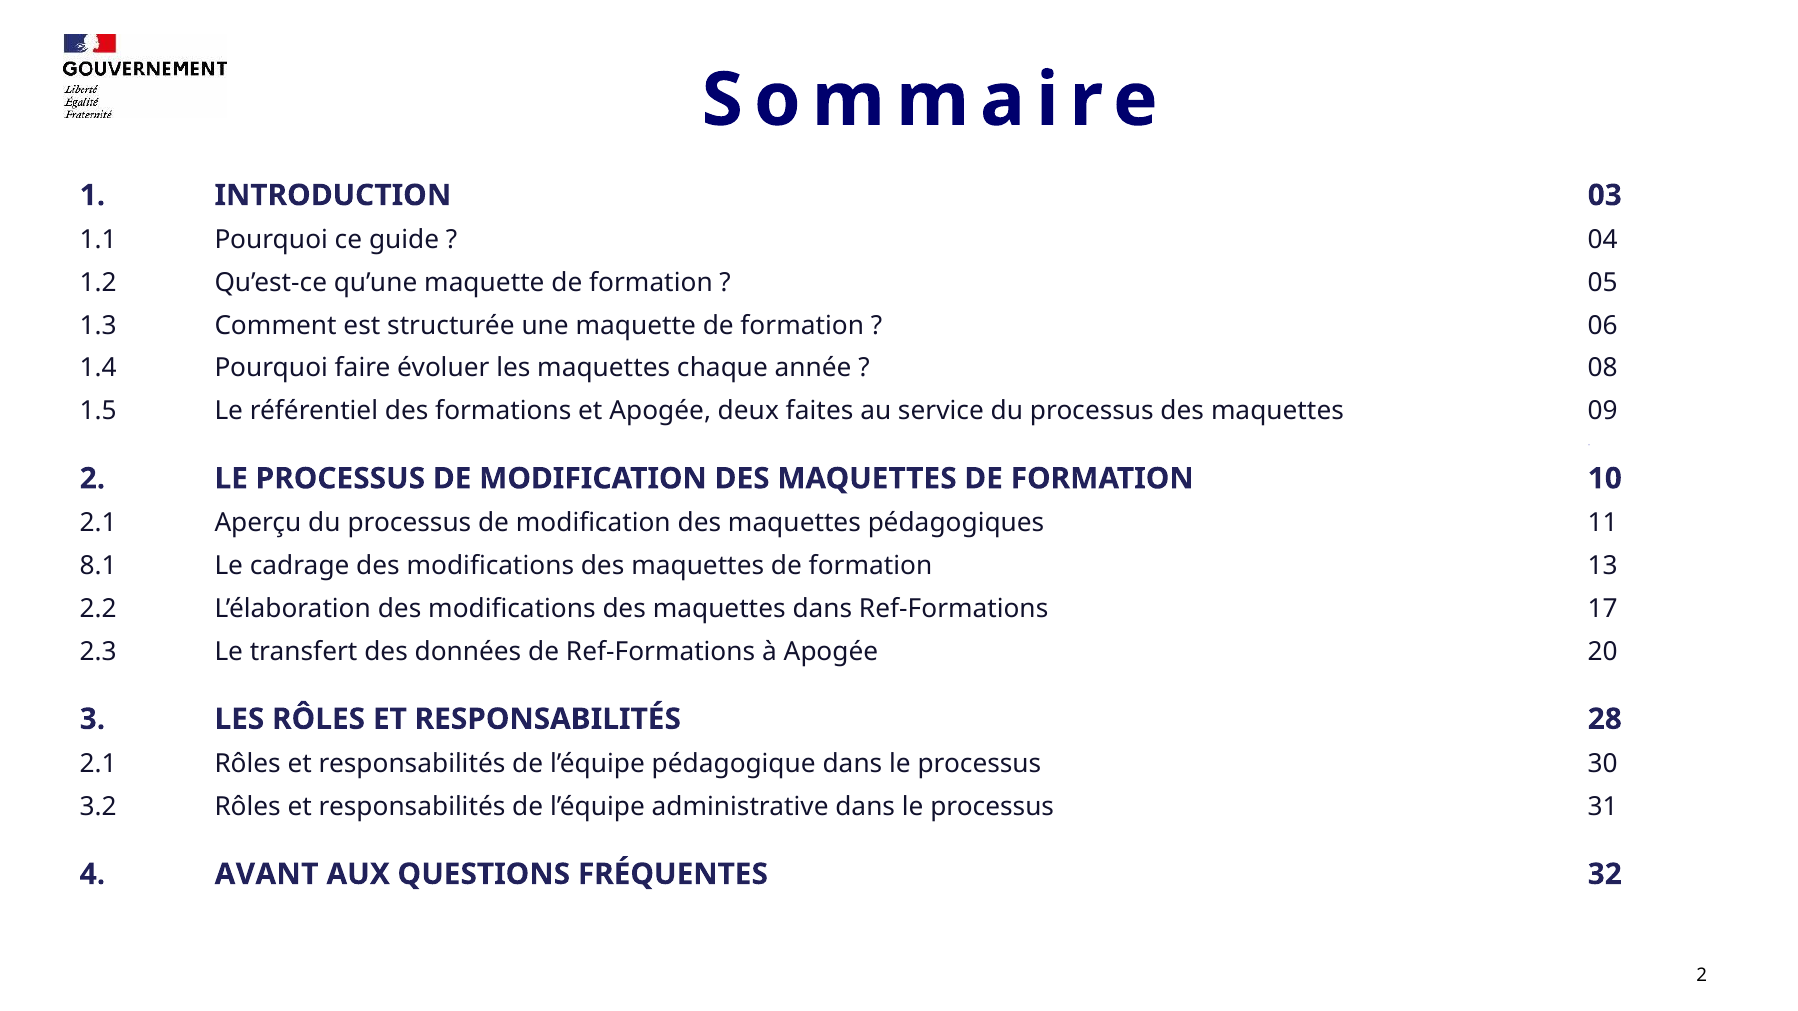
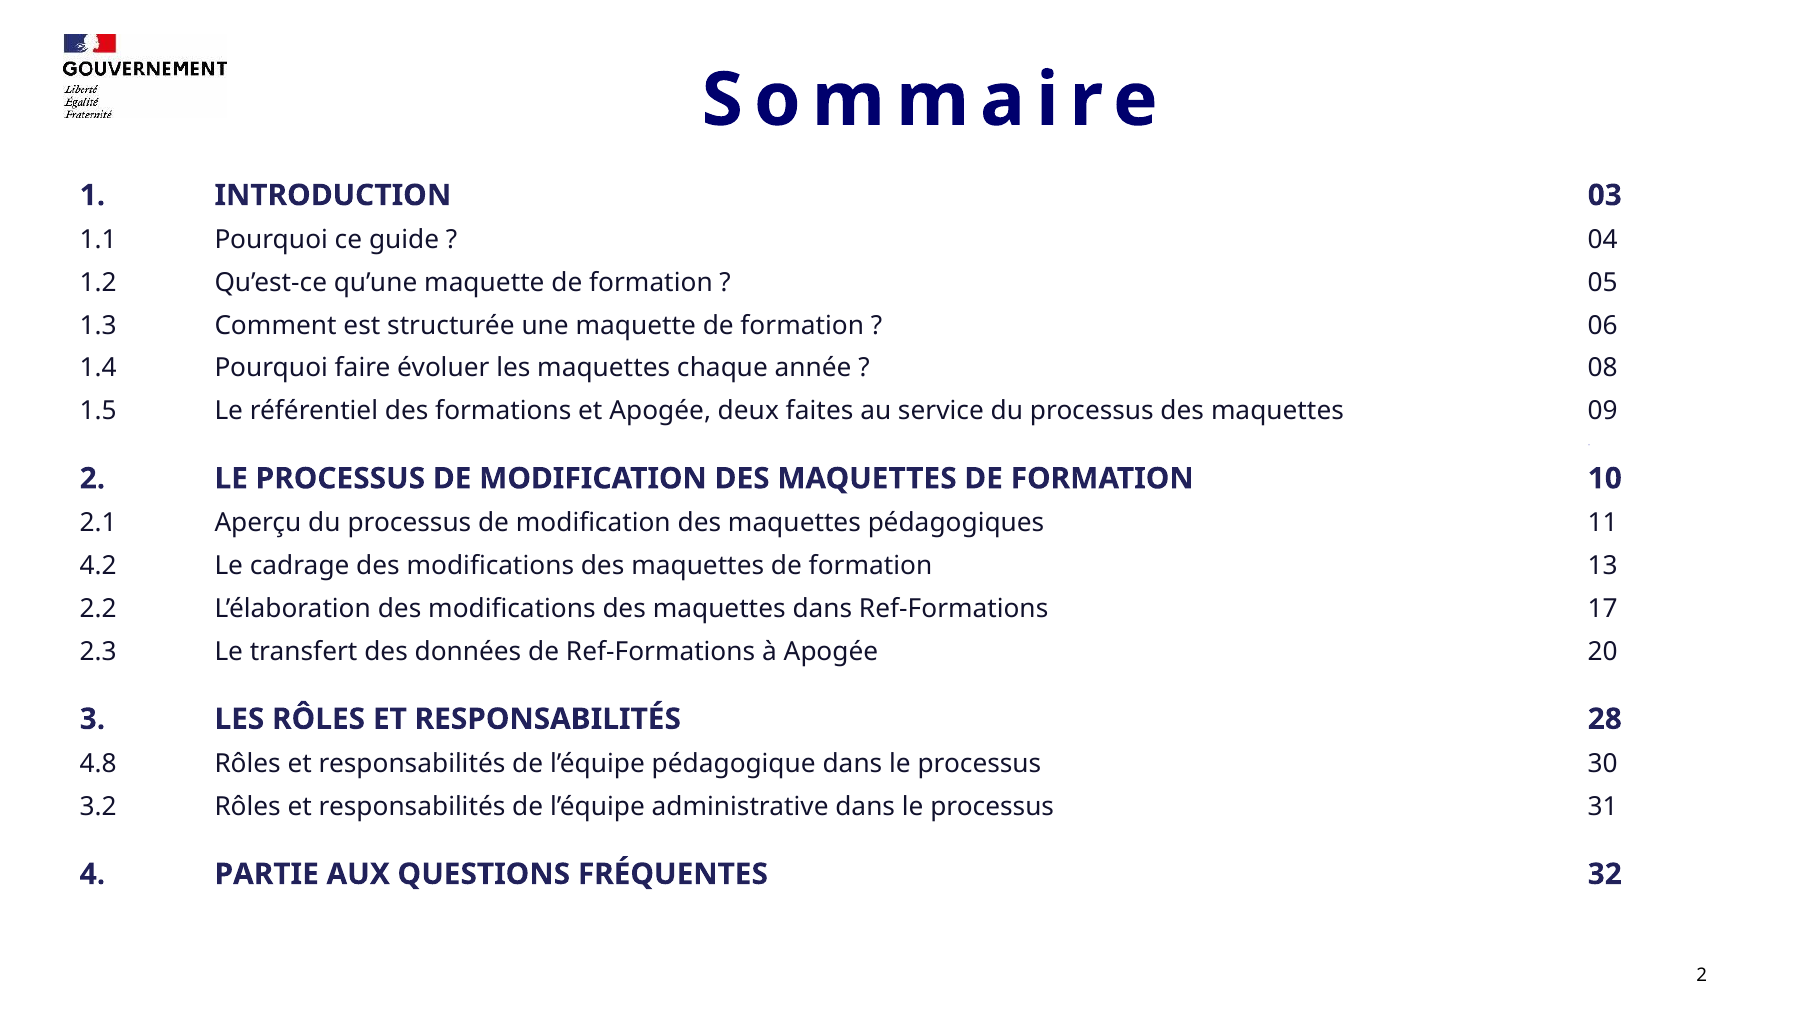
8.1: 8.1 -> 4.2 (98, 566)
2.1: 2.1 -> 4.8 (98, 764)
AVANT: AVANT -> PARTIE (267, 874)
